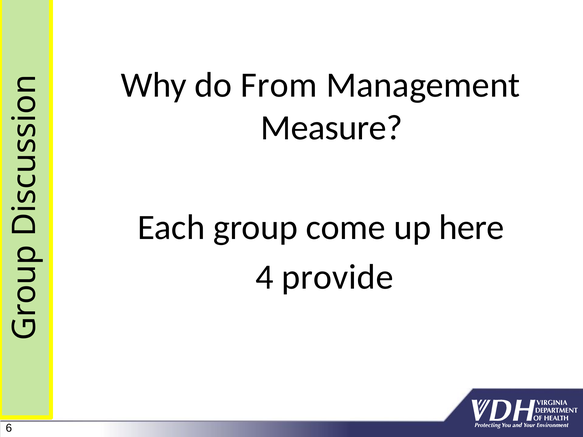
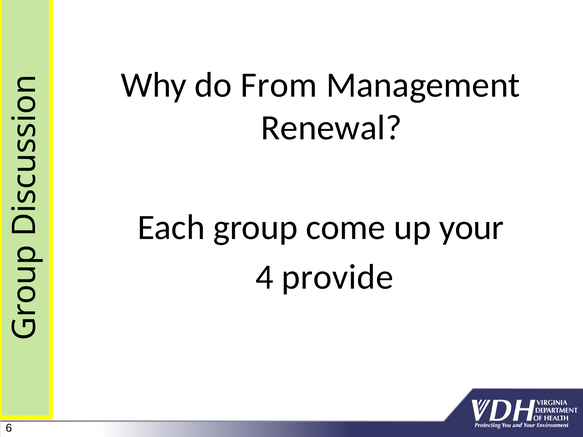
Measure: Measure -> Renewal (331, 128)
here: here -> your (471, 228)
